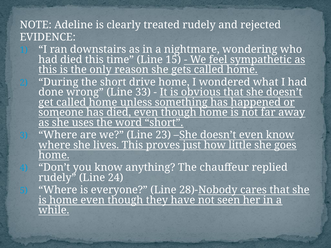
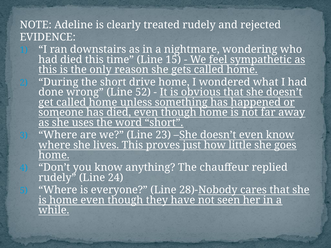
33: 33 -> 52 (143, 92)
